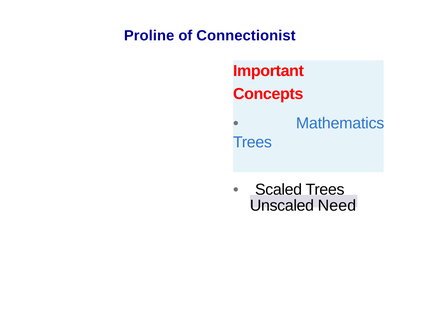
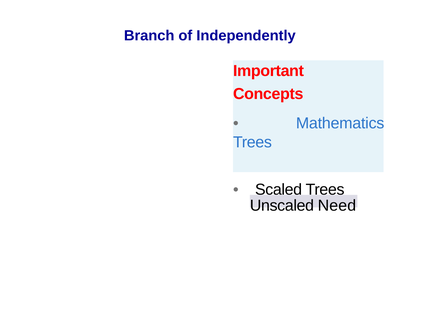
Proline: Proline -> Branch (149, 36)
Connectionist: Connectionist -> Independently (246, 36)
